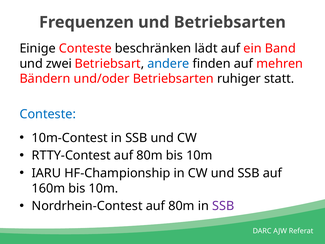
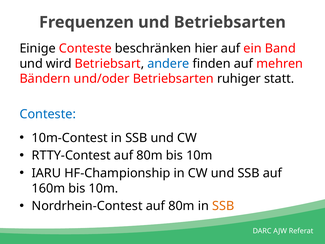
lädt: lädt -> hier (206, 48)
zwei: zwei -> wird (59, 64)
SSB colour: purple -> orange (223, 206)
